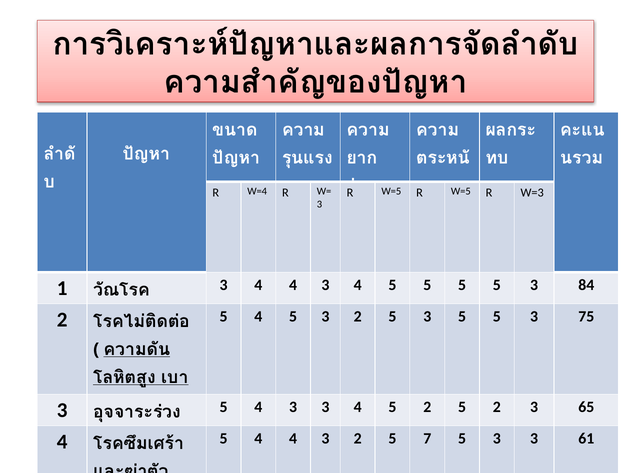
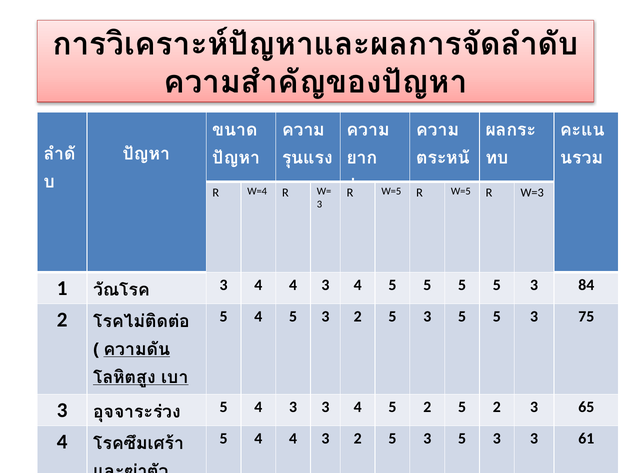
7: 7 -> 3 (427, 439)
